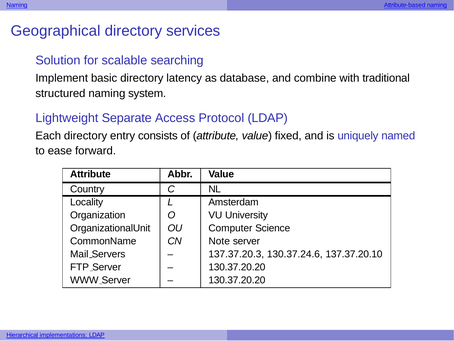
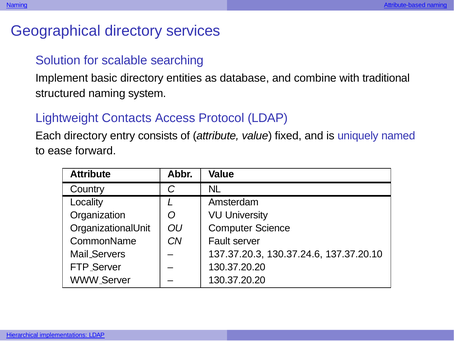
latency: latency -> entities (184, 78)
Separate: Separate -> Contacts (127, 118)
Note: Note -> Fault (219, 241)
